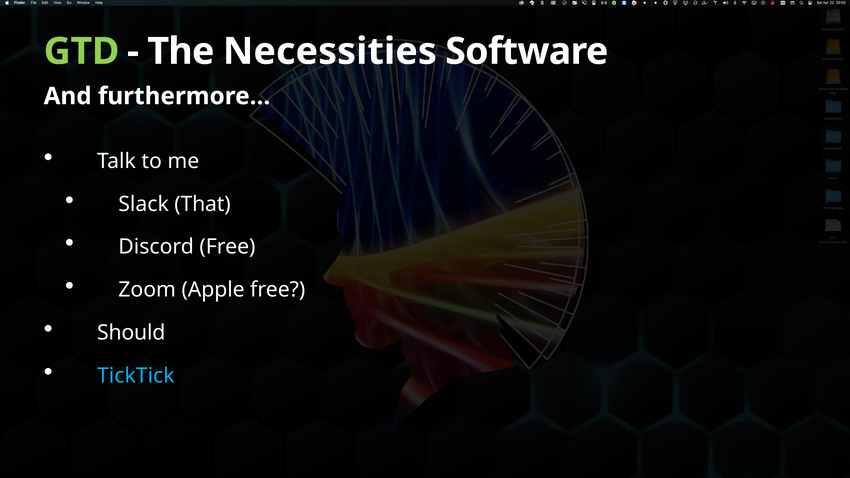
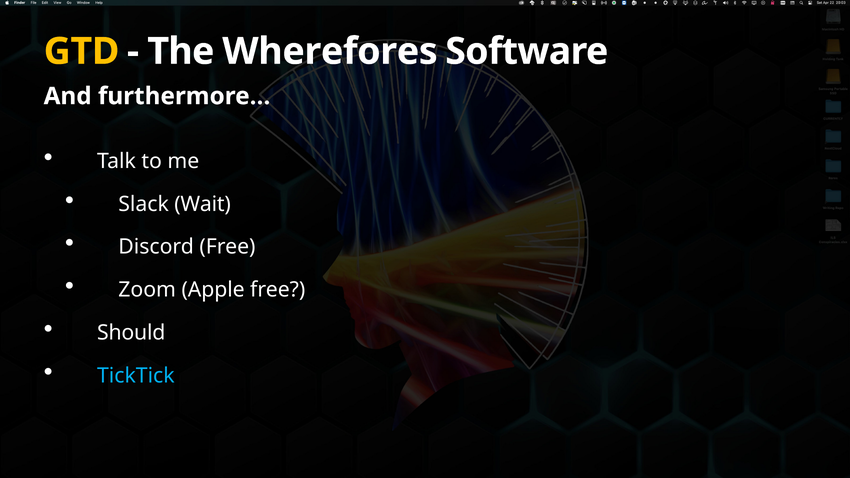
GTD colour: light green -> yellow (82, 51)
Necessities: Necessities -> Wherefores (330, 51)
That: That -> Wait (203, 204)
